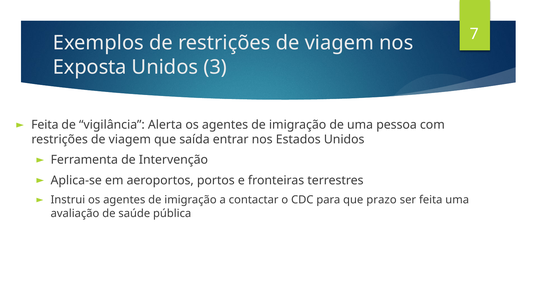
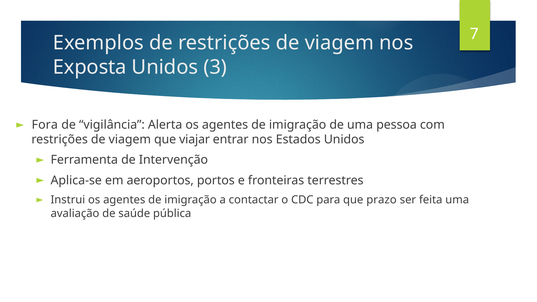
Feita: Feita -> Fora (45, 125)
saída: saída -> viajar (195, 140)
